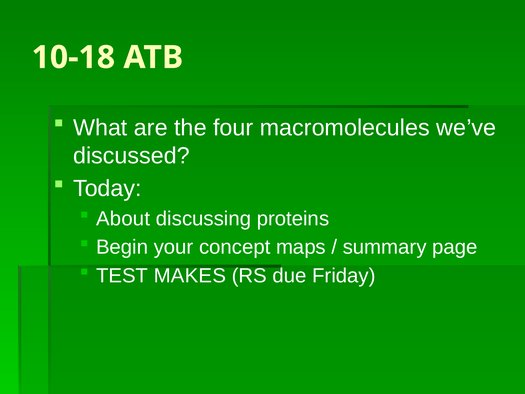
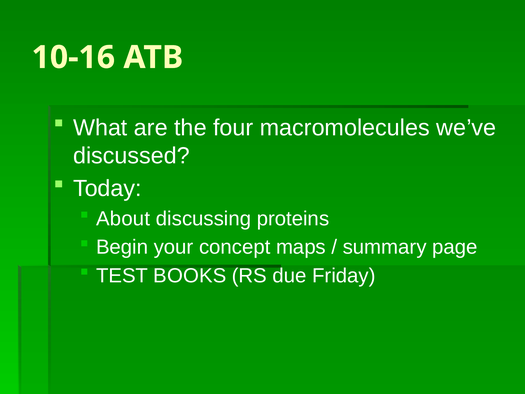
10-18: 10-18 -> 10-16 (73, 57)
MAKES: MAKES -> BOOKS (190, 276)
